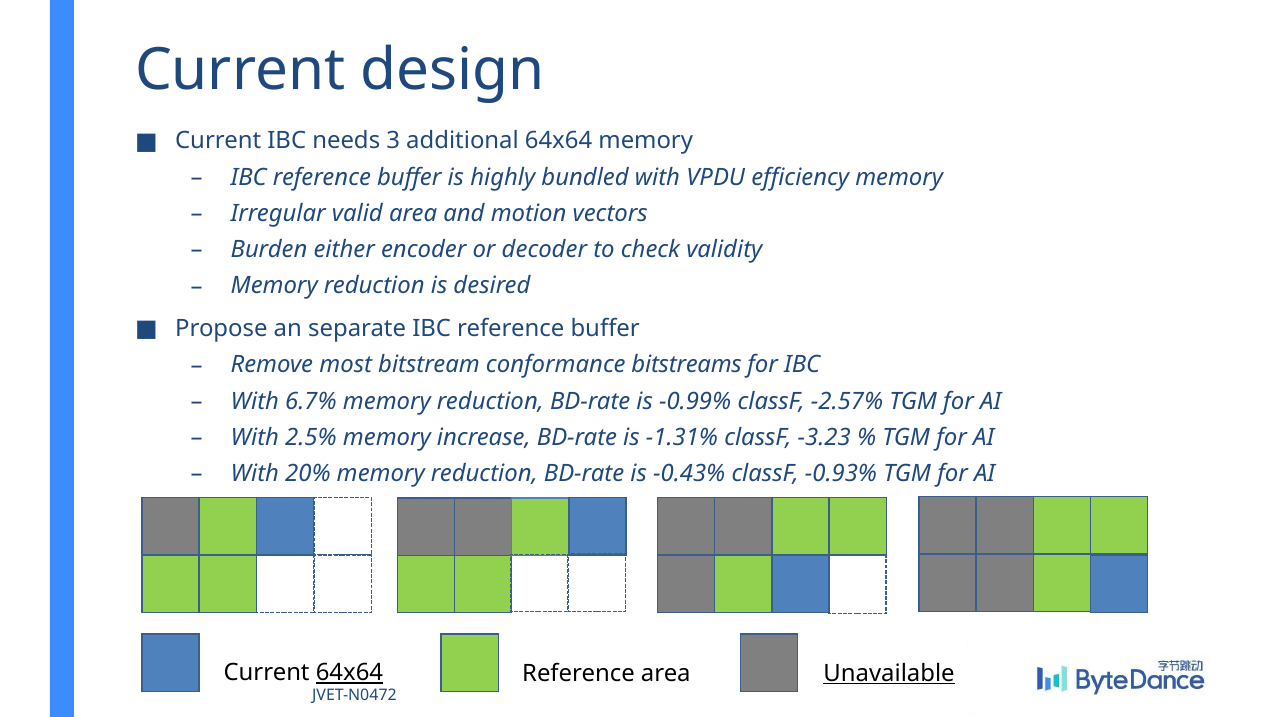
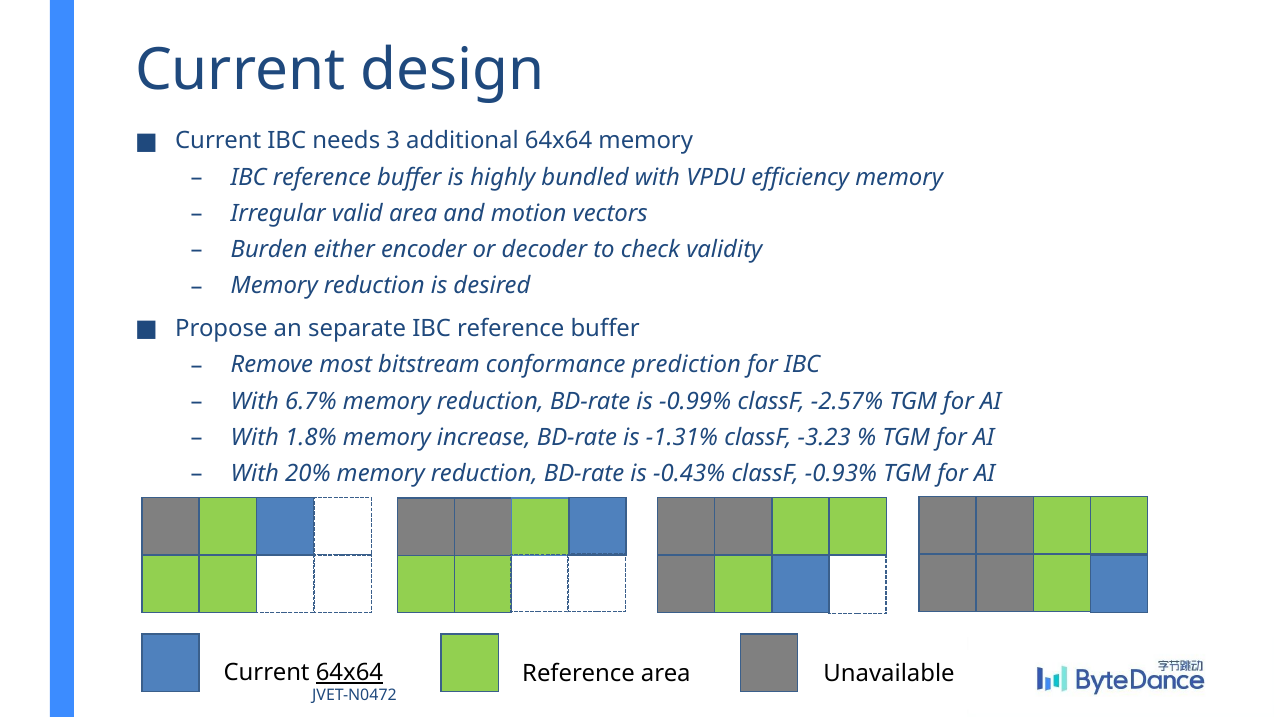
bitstreams: bitstreams -> prediction (686, 365)
2.5%: 2.5% -> 1.8% (311, 438)
Unavailable underline: present -> none (889, 673)
